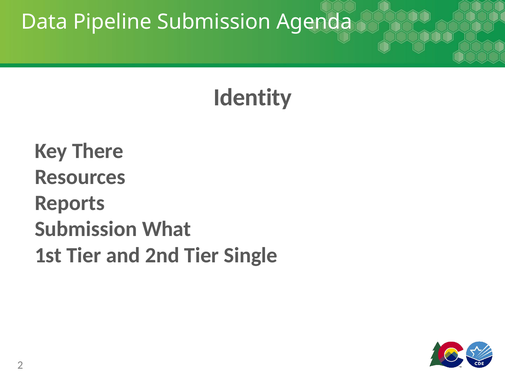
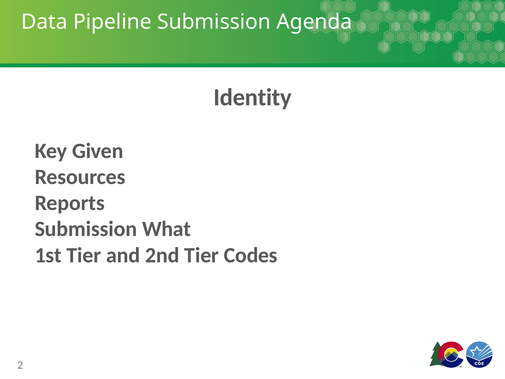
There: There -> Given (98, 151)
Single: Single -> Codes (251, 255)
